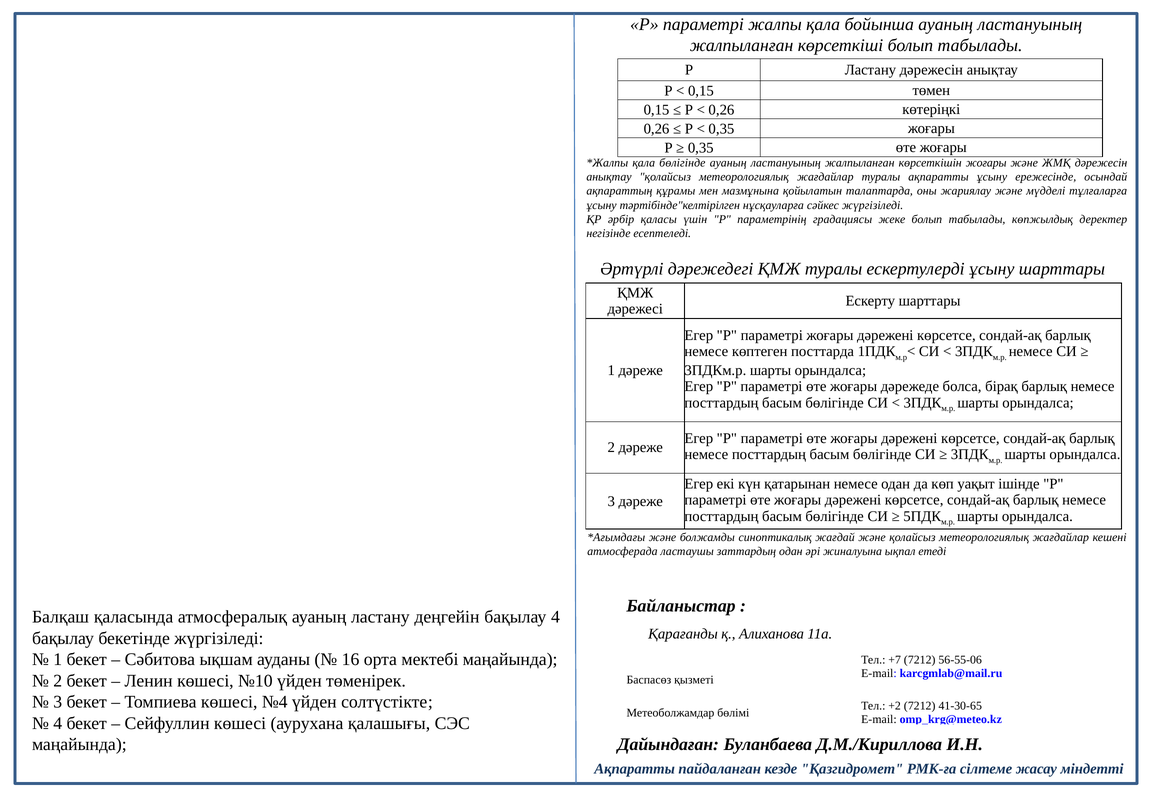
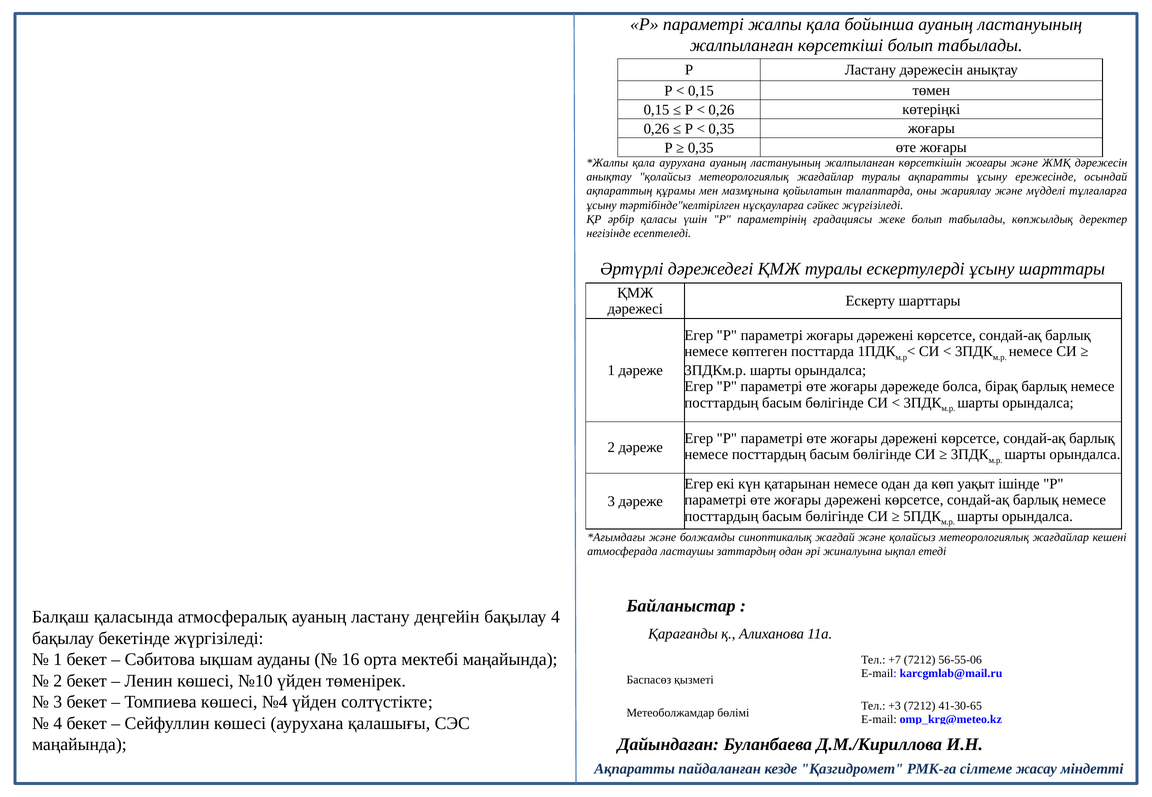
қала бөлігінде: бөлігінде -> аурухана (682, 163)
+2: +2 -> +3 (895, 707)
